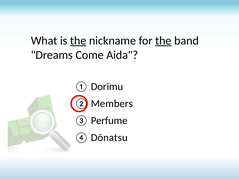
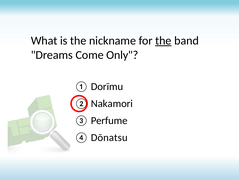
the underline: present -> none (78, 41)
Aida: Aida -> Only (122, 55)
Members: Members -> Nakamori (112, 104)
